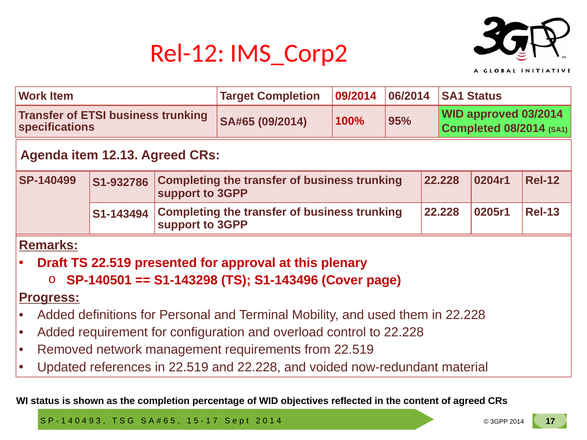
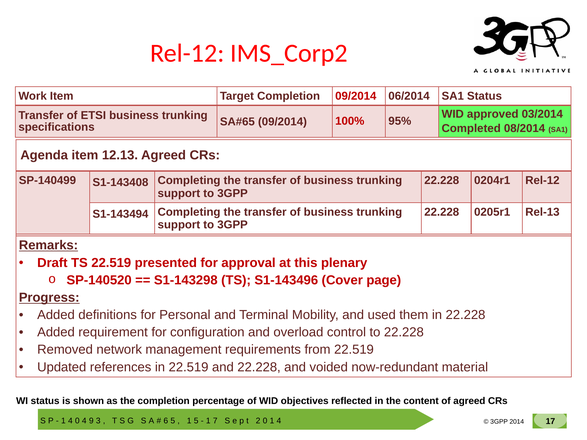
S1-932786: S1-932786 -> S1-143408 (120, 183)
SP-140501: SP-140501 -> SP-140520 (99, 280)
